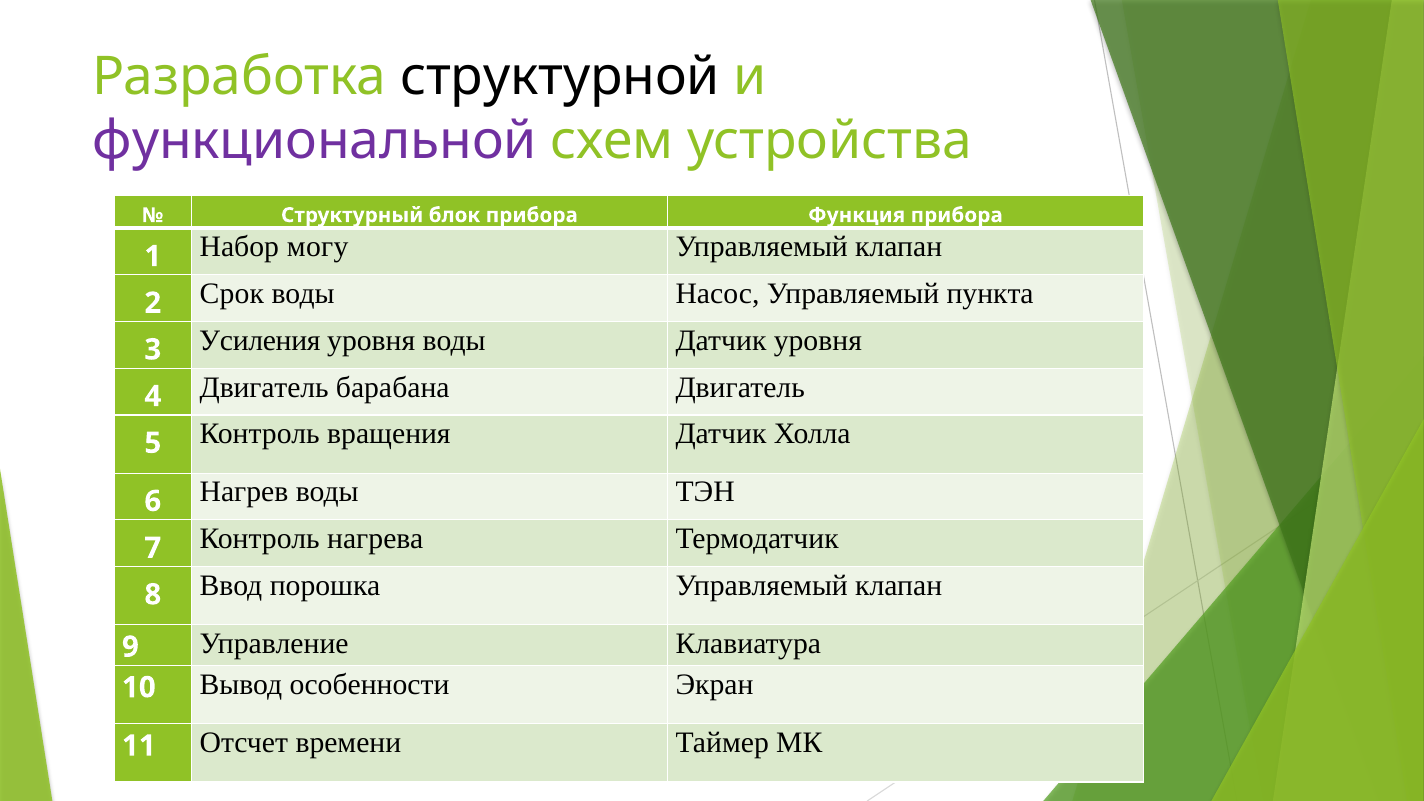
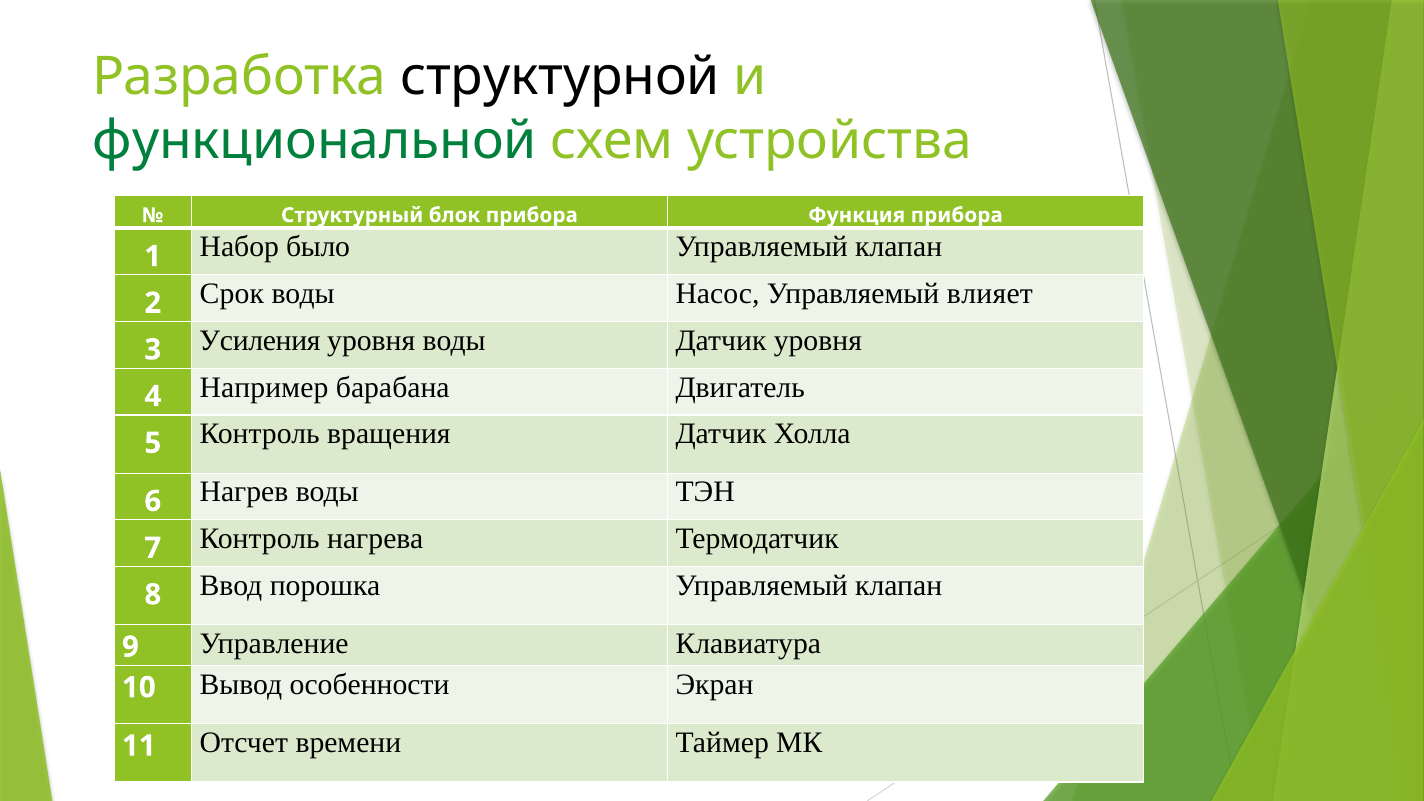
функциональной colour: purple -> green (315, 141)
могу: могу -> было (318, 247)
пункта: пункта -> влияет (990, 294)
Двигатель: Двигатель -> Например (264, 387)
